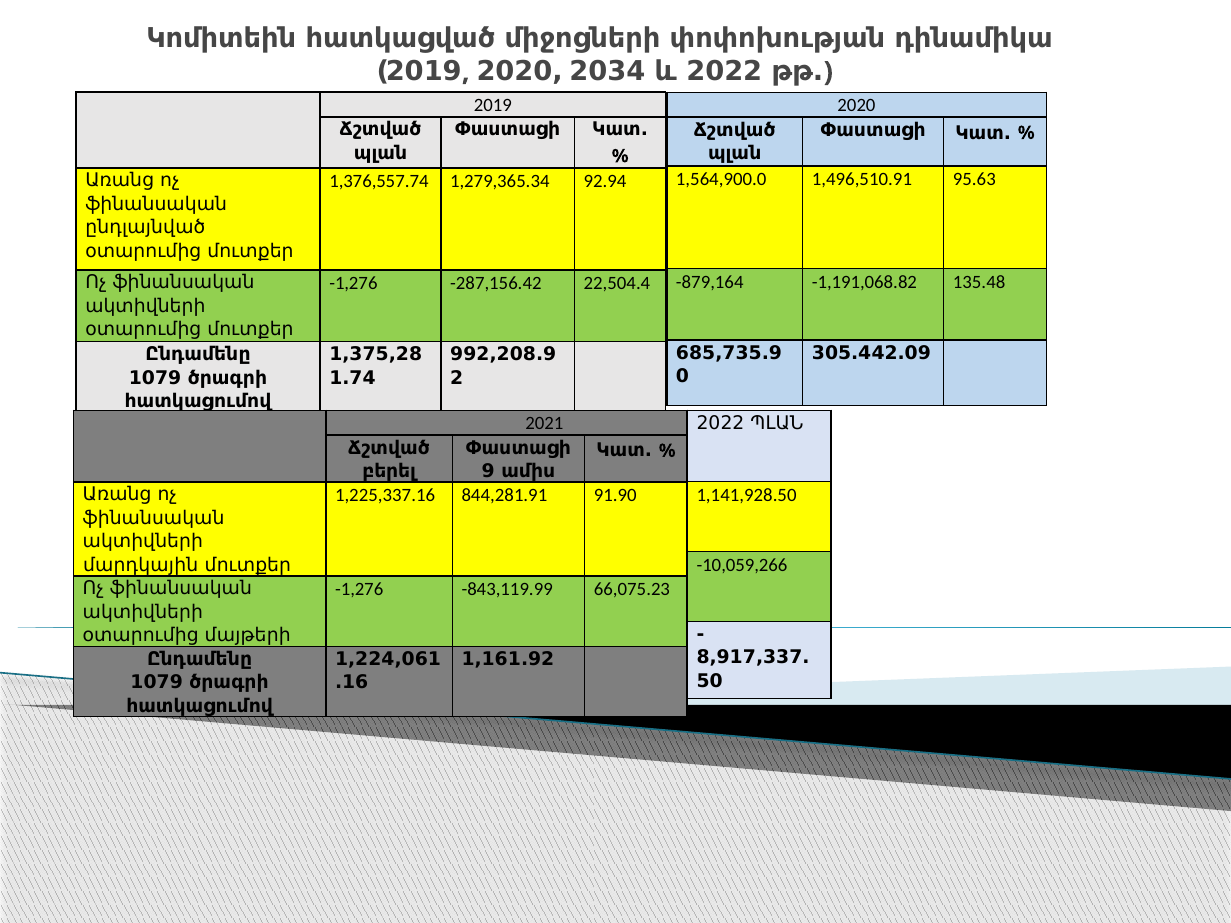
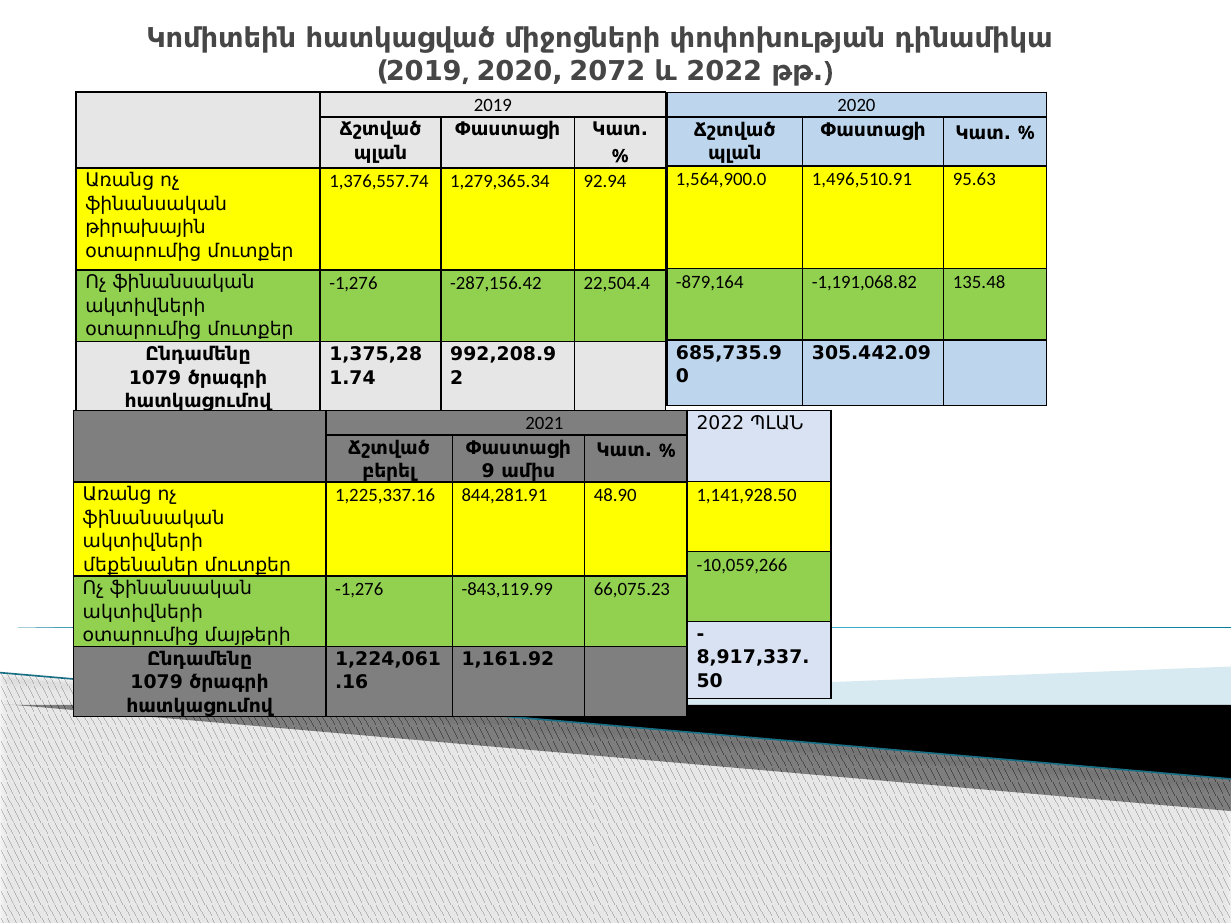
2034: 2034 -> 2072 (607, 72)
ընդլայնված: ընդլայնված -> թիրախային (146, 228)
91.90: 91.90 -> 48.90 (615, 496)
մարդկային: մարդկային -> մեքենաներ (141, 565)
